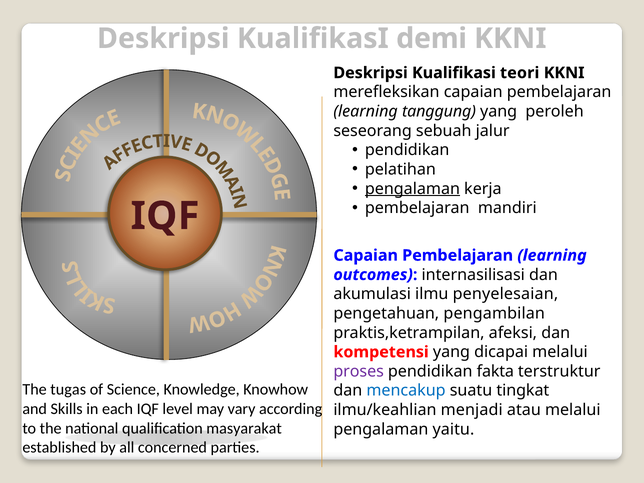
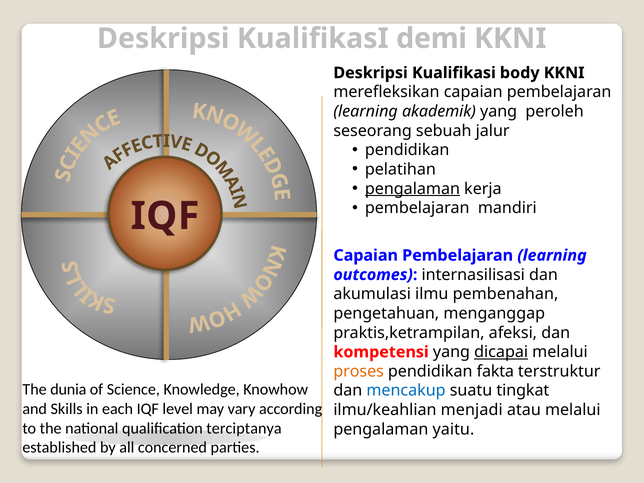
teori: teori -> body (520, 73)
tanggung: tanggung -> akademik (439, 111)
penyelesaian: penyelesaian -> pembenahan (505, 294)
pengambilan: pengambilan -> menganggap (494, 313)
dicapai underline: none -> present (501, 352)
proses colour: purple -> orange (359, 371)
tugas: tugas -> dunia (68, 390)
masyarakat: masyarakat -> terciptanya (244, 428)
